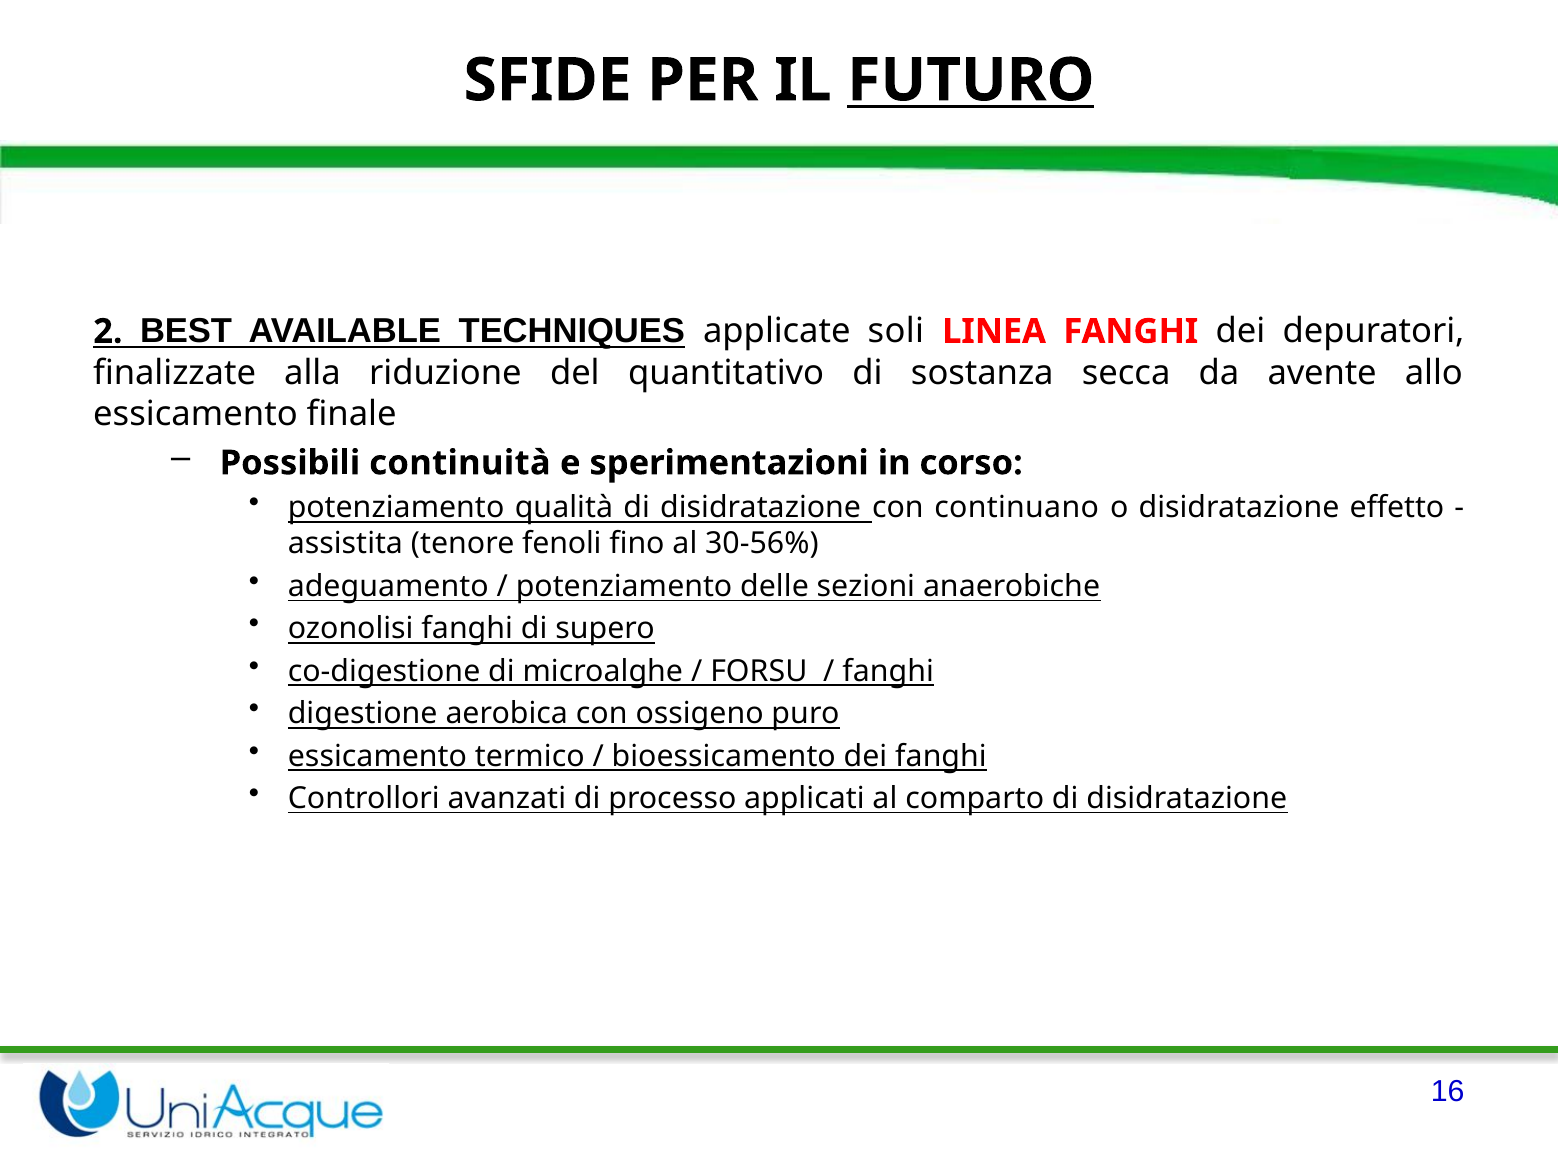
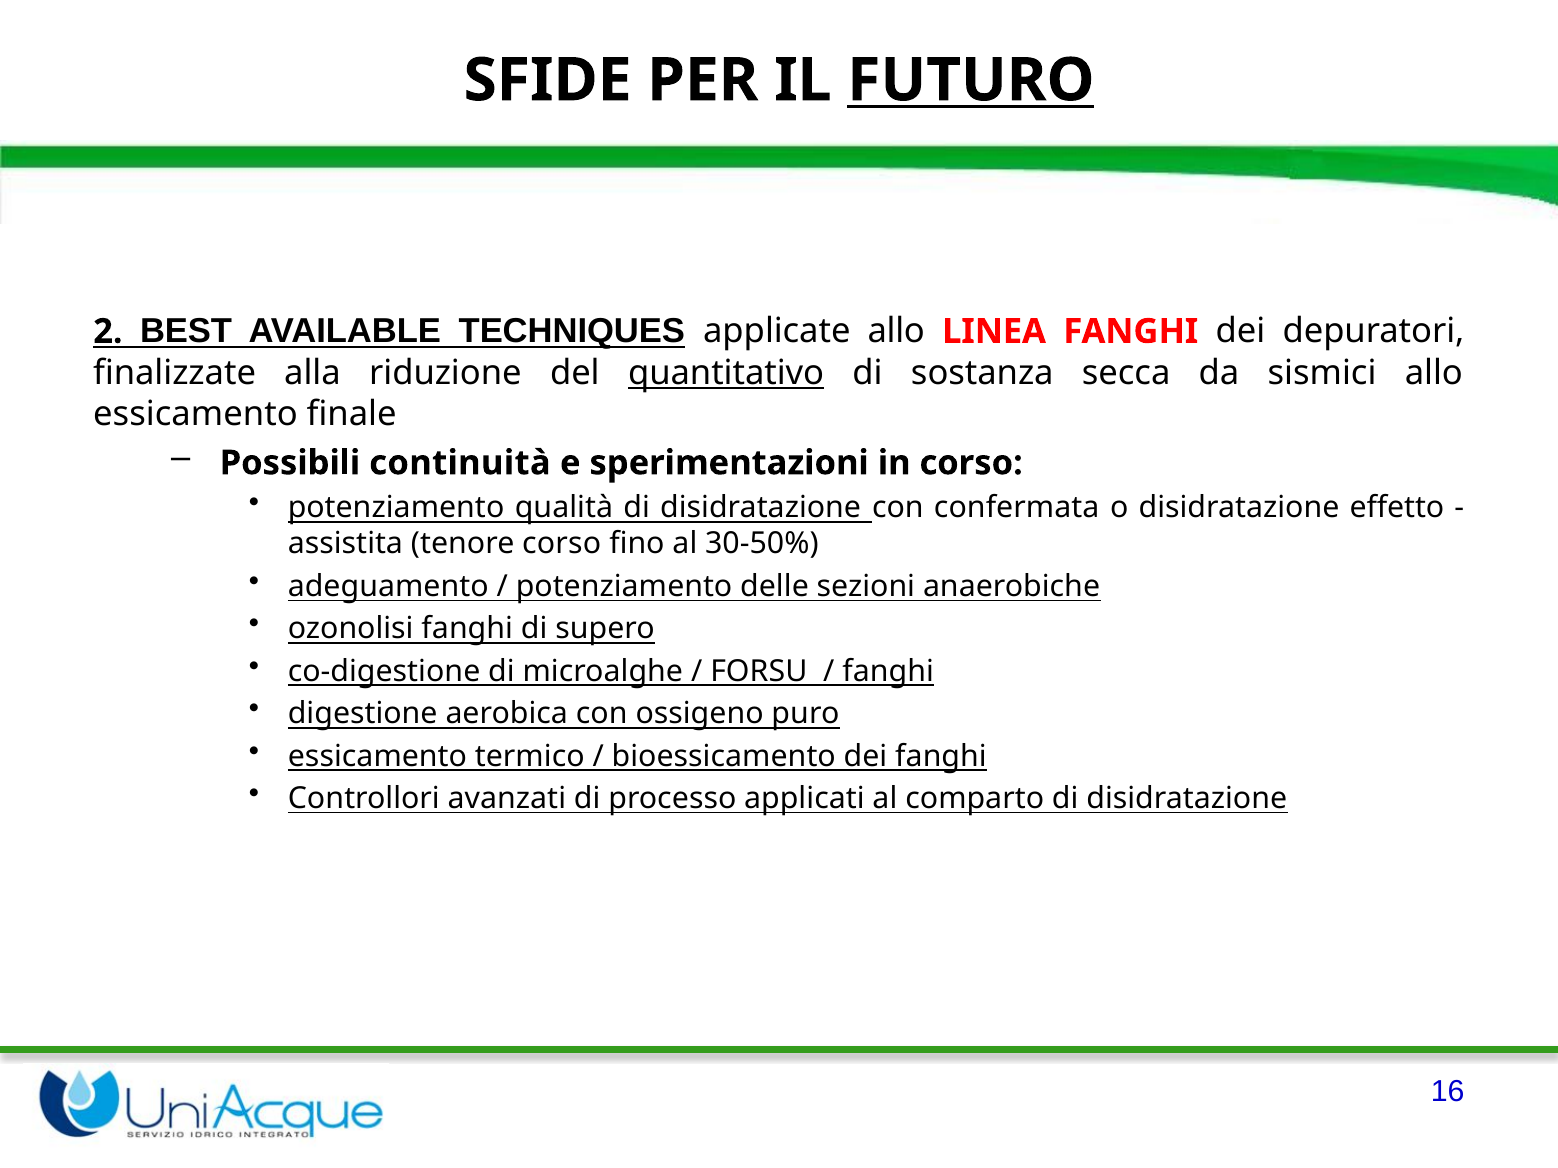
applicate soli: soli -> allo (896, 332)
quantitativo underline: none -> present (726, 373)
avente: avente -> sismici (1322, 373)
continuano: continuano -> confermata (1017, 508)
tenore fenoli: fenoli -> corso (562, 544)
30-56%: 30-56% -> 30-50% (762, 544)
